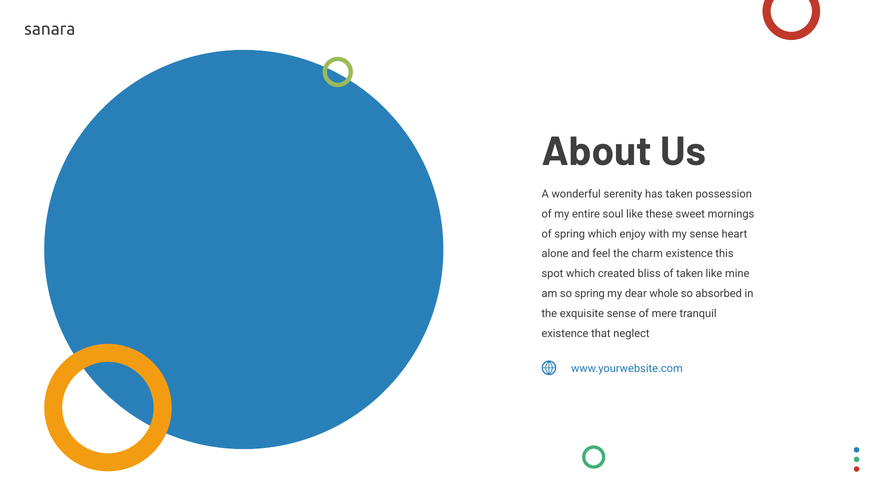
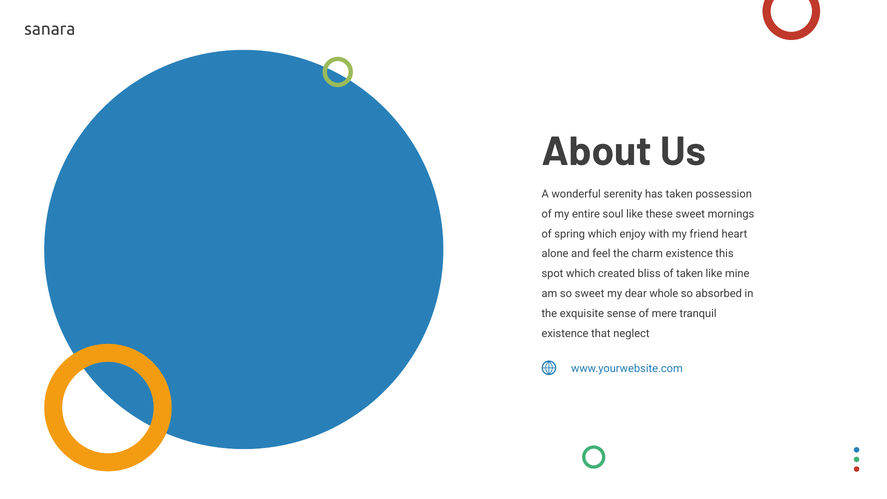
my sense: sense -> friend (704, 234)
so spring: spring -> sweet (590, 294)
